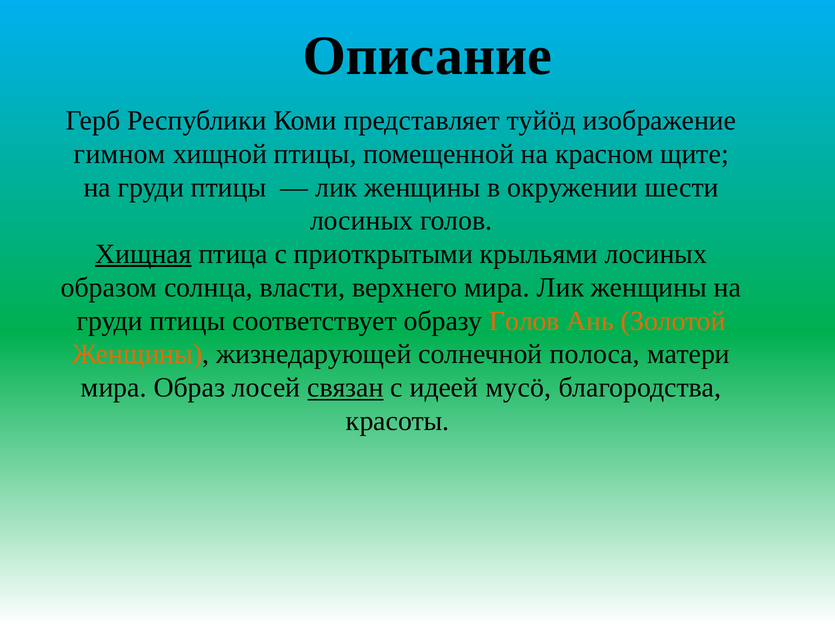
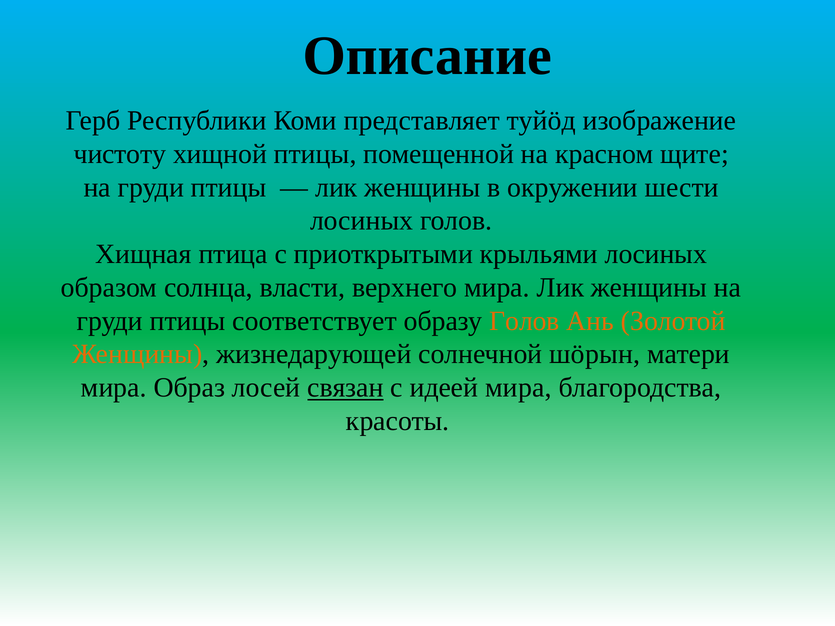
гимном: гимном -> чистоту (120, 154)
Хищная underline: present -> none (143, 254)
полоса: полоса -> шöрын (595, 354)
идеей мусö: мусö -> мира (518, 388)
